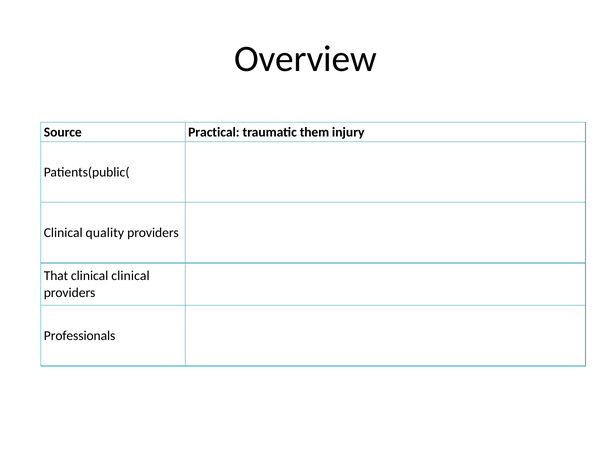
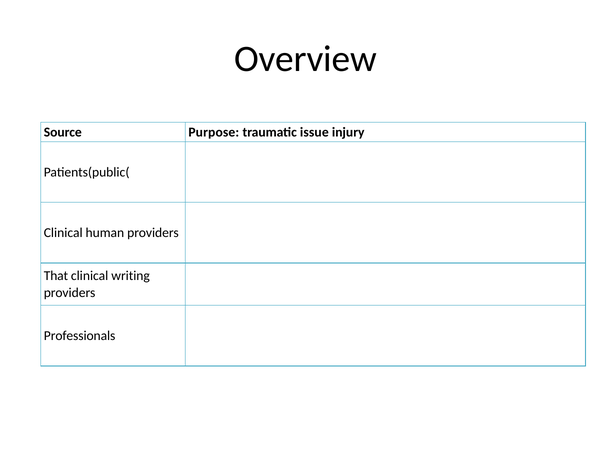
Practical: Practical -> Purpose (214, 132)
them: them -> issue (314, 132)
quality: quality -> human (105, 233)
clinical clinical: clinical -> writing (131, 276)
